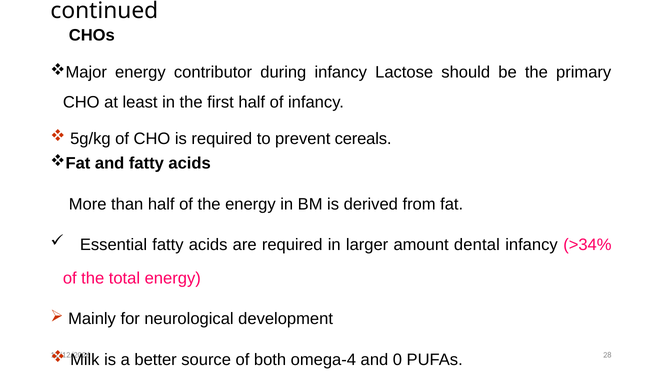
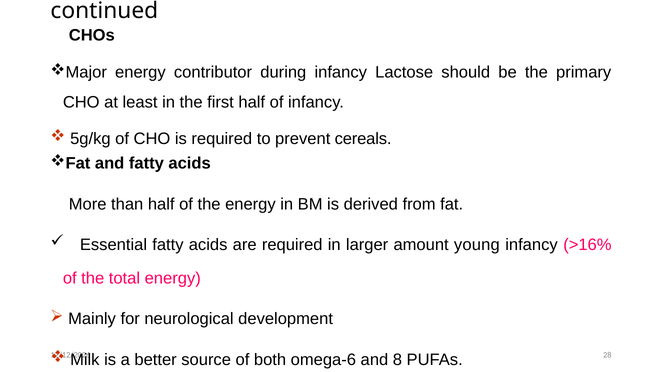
dental: dental -> young (477, 245)
>34%: >34% -> >16% (587, 245)
omega-4: omega-4 -> omega-6 (323, 360)
0: 0 -> 8 (397, 360)
